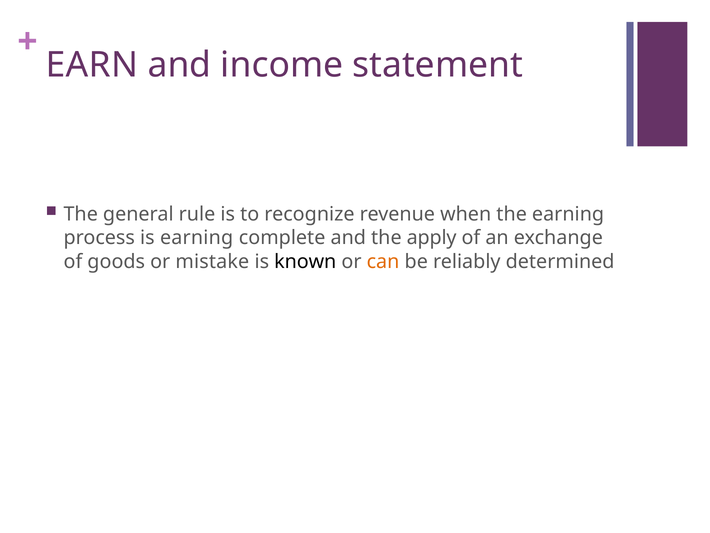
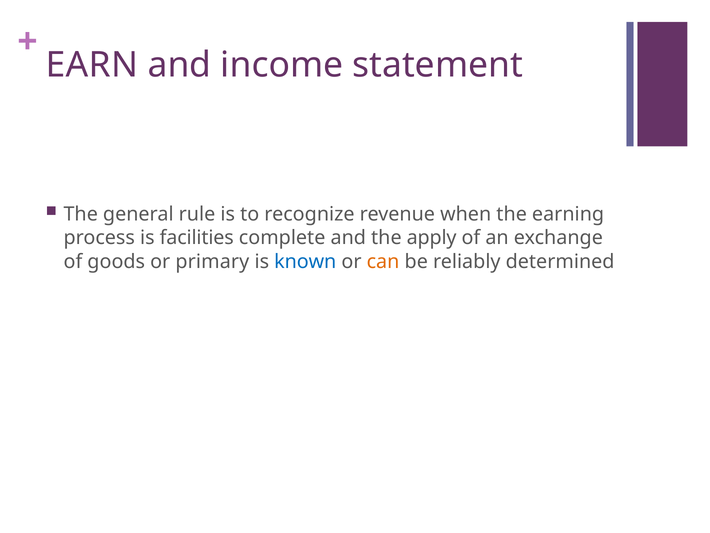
is earning: earning -> facilities (197, 238)
mistake: mistake -> primary (212, 261)
known colour: black -> blue (305, 261)
